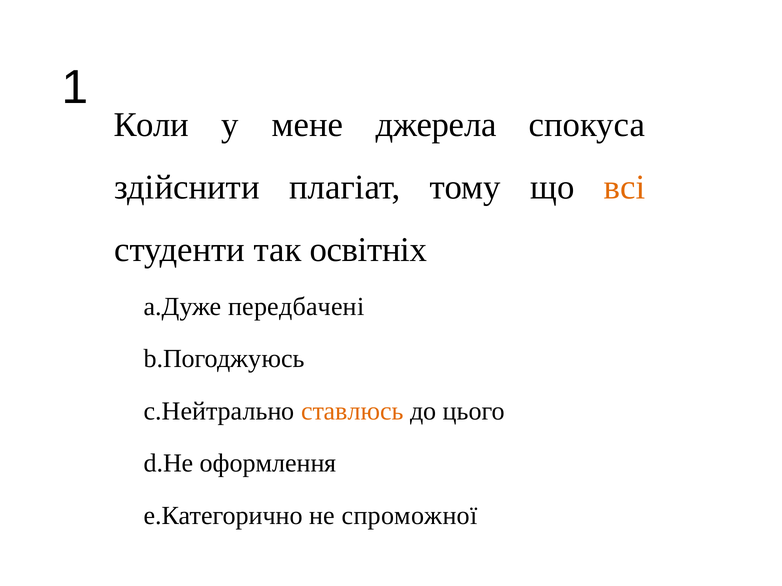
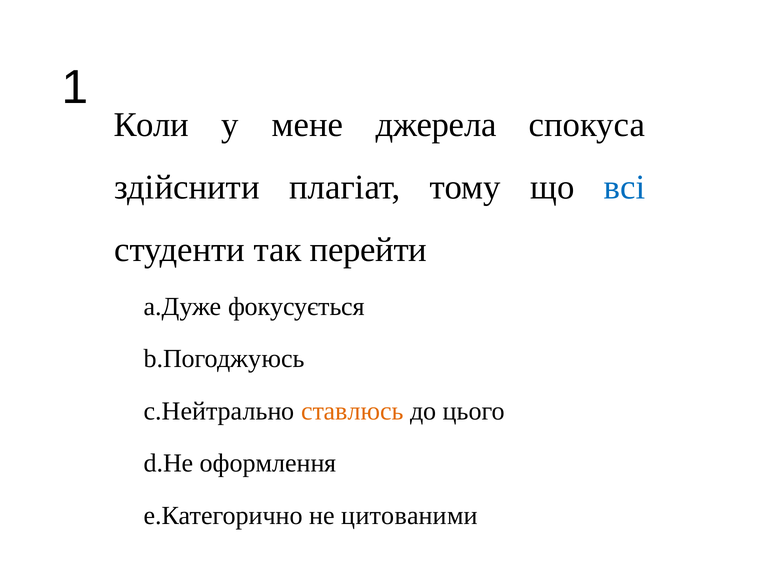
всі colour: orange -> blue (625, 187)
освітніх: освітніх -> перейти (368, 250)
передбачені: передбачені -> фокусується (296, 307)
спроможної: спроможної -> цитованими (410, 516)
